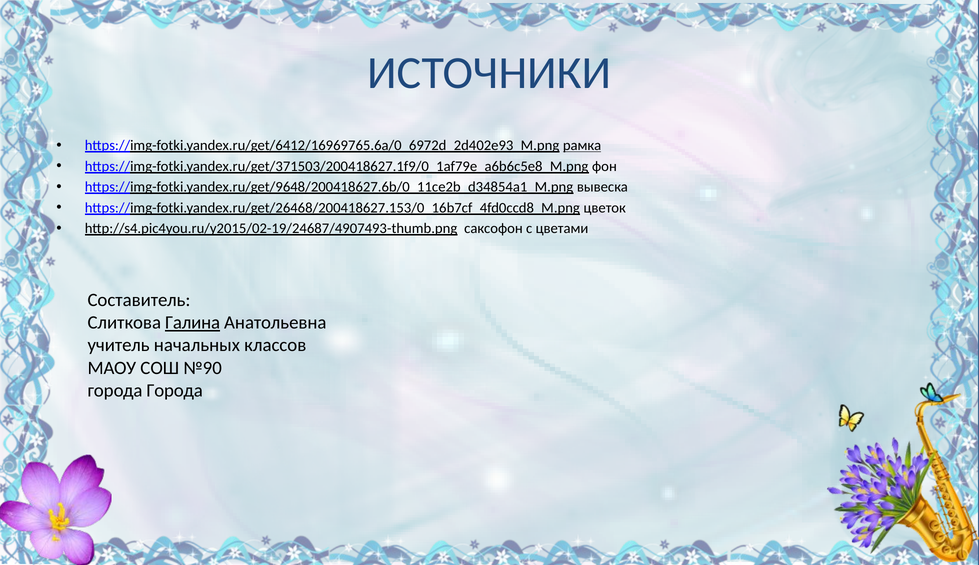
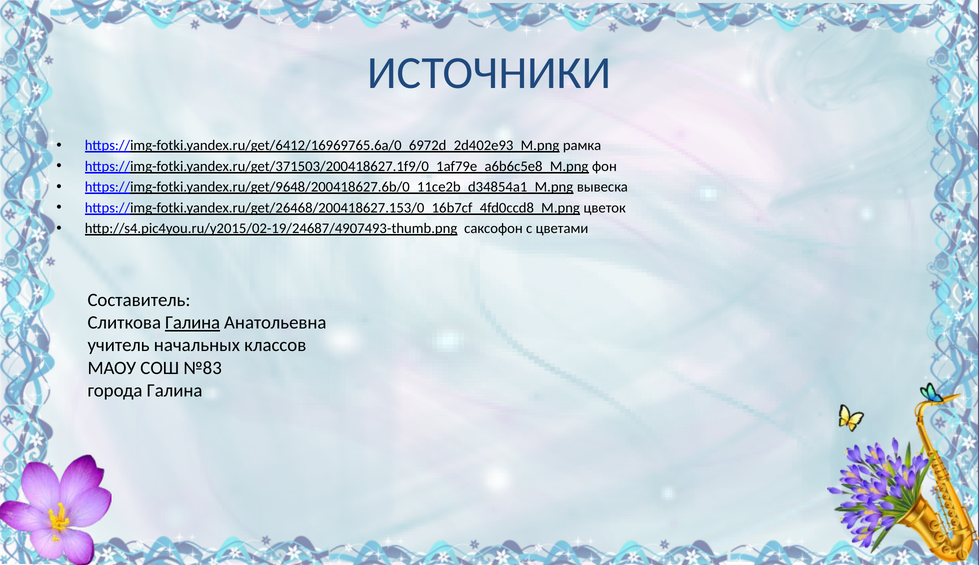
рамка underline: present -> none (582, 145)
№90: №90 -> №83 (203, 368)
города Города: Города -> Галина (175, 390)
